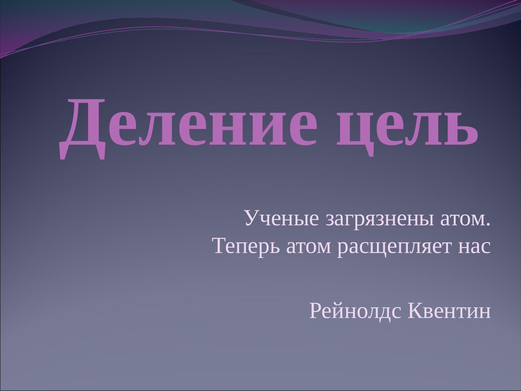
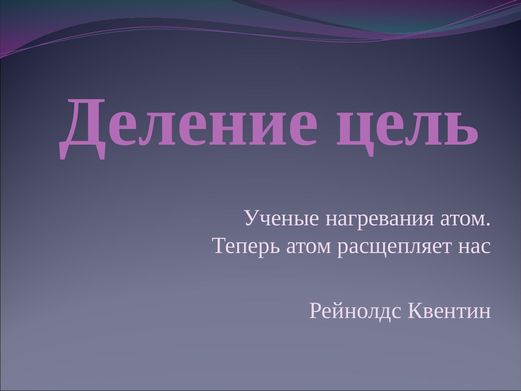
загрязнены: загрязнены -> нагревания (380, 218)
